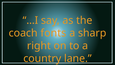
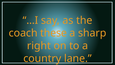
fonts: fonts -> these (54, 33)
